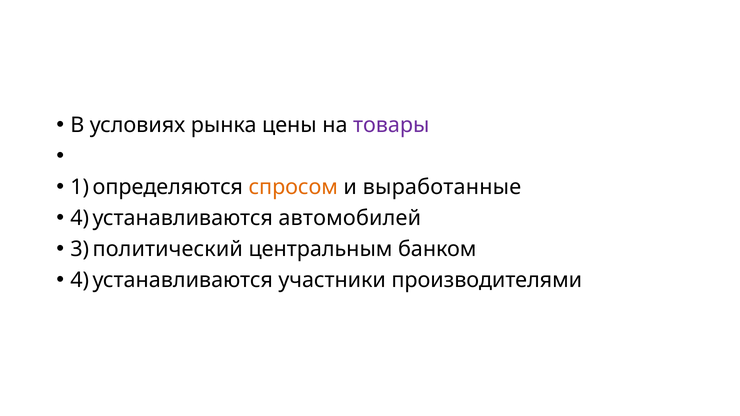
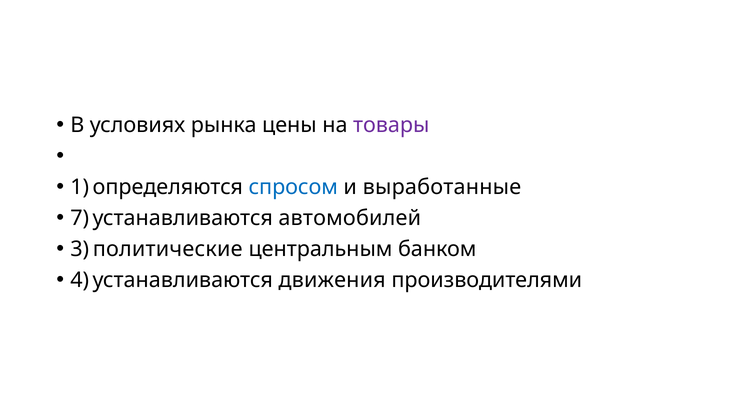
спросом colour: orange -> blue (293, 187)
4: 4 -> 7 (80, 218)
политический: политический -> политические (168, 249)
участники: участники -> движения (332, 280)
